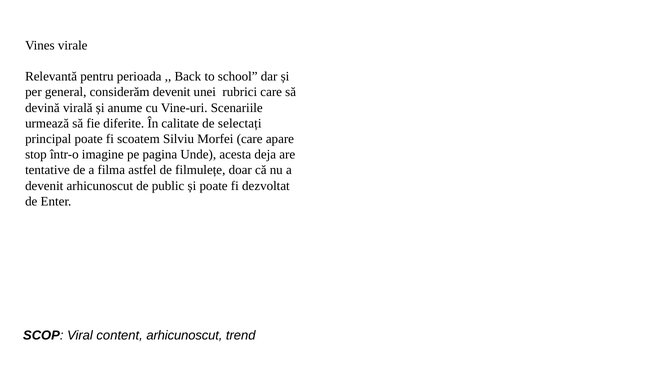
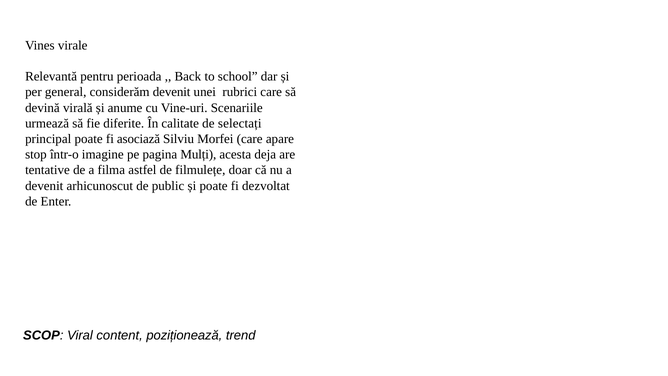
scoatem: scoatem -> asociază (139, 139)
Unde: Unde -> Mulți (198, 154)
content arhicunoscut: arhicunoscut -> poziționează (184, 335)
